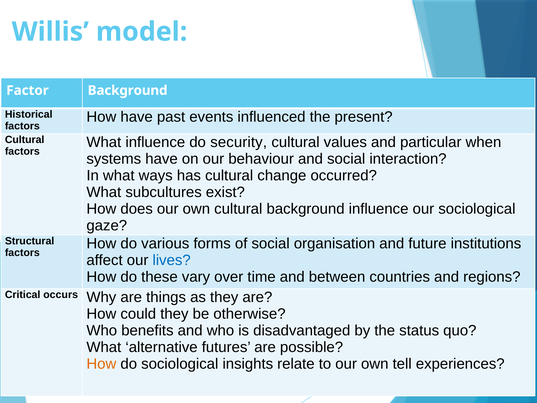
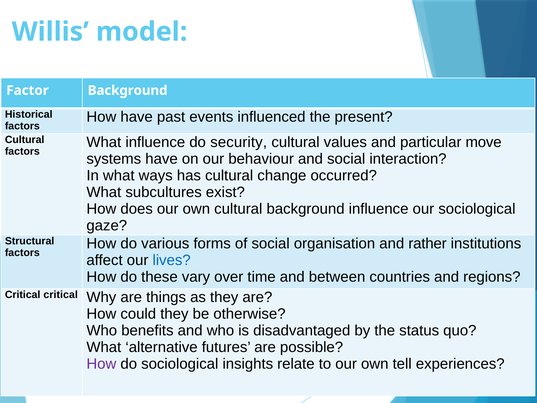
when: when -> move (484, 142)
future: future -> rather (428, 243)
Critical occurs: occurs -> critical (61, 295)
How colour: orange -> purple (101, 364)
